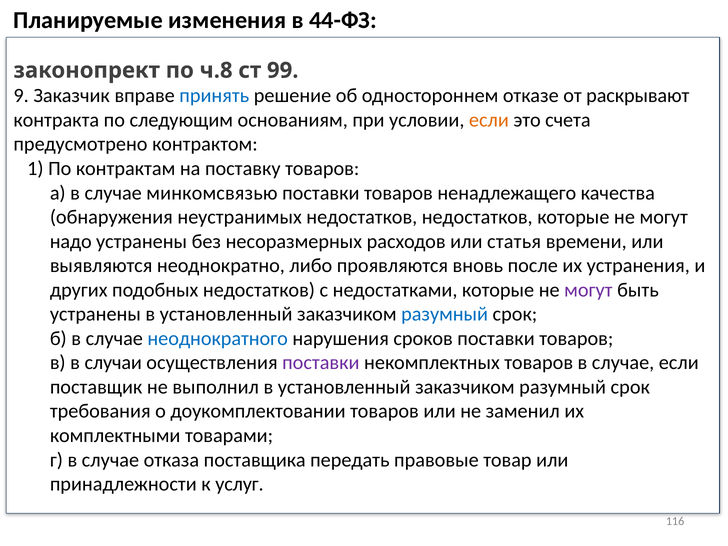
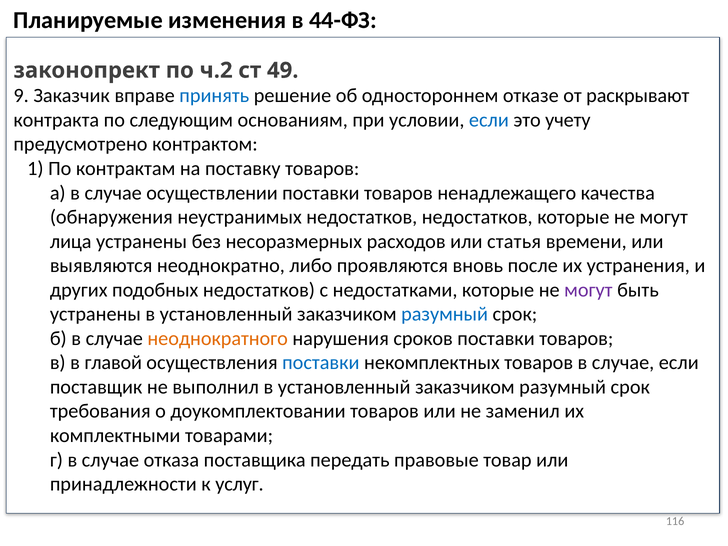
ч.8: ч.8 -> ч.2 (216, 70)
99: 99 -> 49 (283, 70)
если colour: orange -> blue (489, 120)
счета: счета -> учету (568, 120)
минкомсвязью: минкомсвязью -> осуществлении (212, 193)
надо: надо -> лица (71, 241)
неоднократного colour: blue -> orange (218, 338)
случаи: случаи -> главой (113, 363)
поставки colour: purple -> blue (321, 363)
